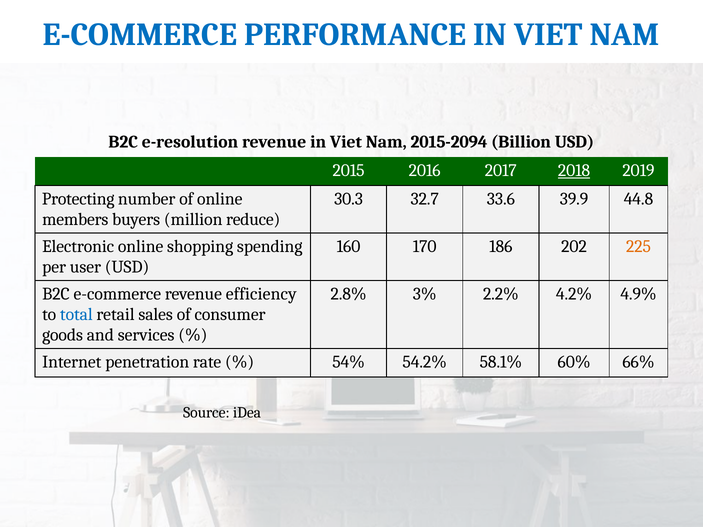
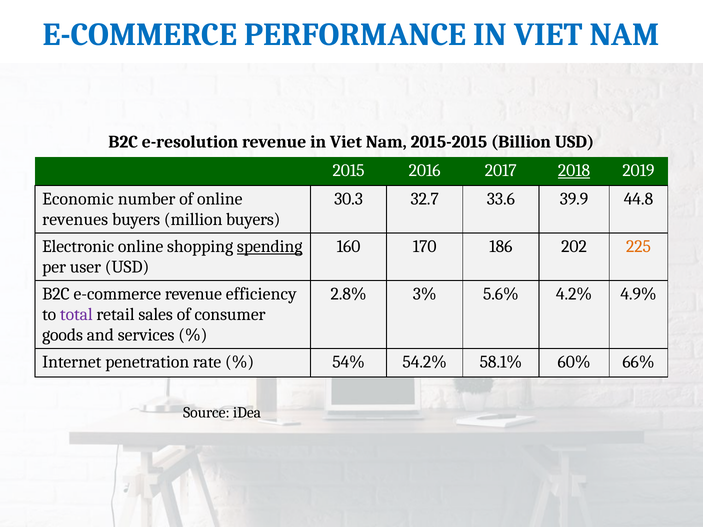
2015-2094: 2015-2094 -> 2015-2015 (449, 142)
Protecting: Protecting -> Economic (78, 199)
members: members -> revenues (75, 219)
million reduce: reduce -> buyers (253, 219)
spending underline: none -> present (270, 247)
2.2%: 2.2% -> 5.6% (501, 294)
total colour: blue -> purple (76, 315)
